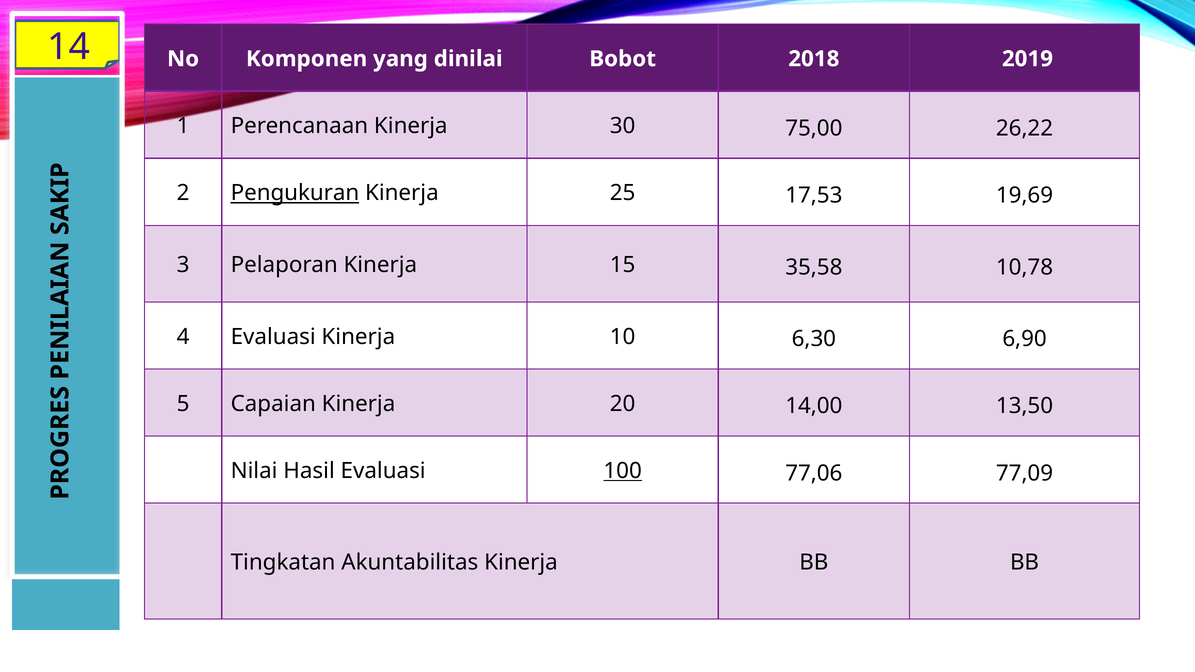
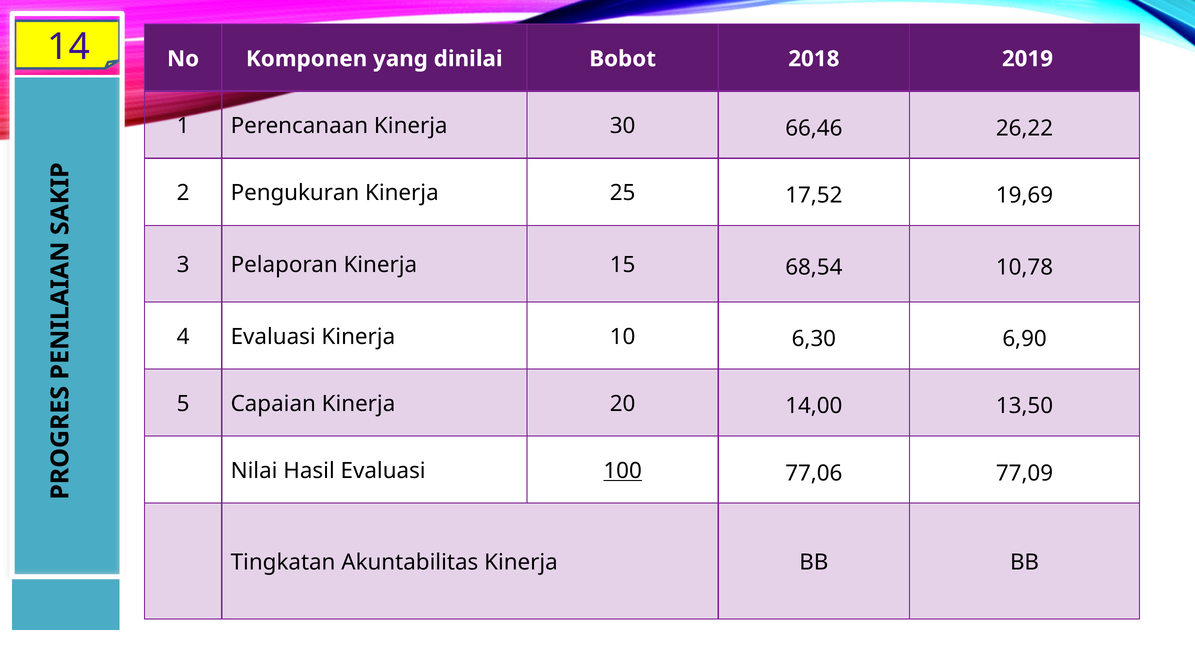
75,00: 75,00 -> 66,46 (814, 128)
Pengukuran underline: present -> none (295, 193)
17,53: 17,53 -> 17,52 (814, 195)
35,58: 35,58 -> 68,54 (814, 267)
